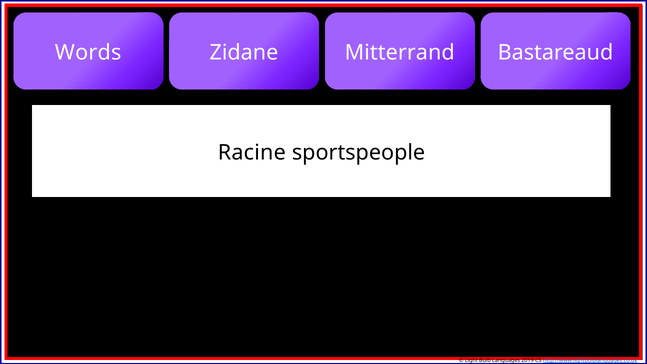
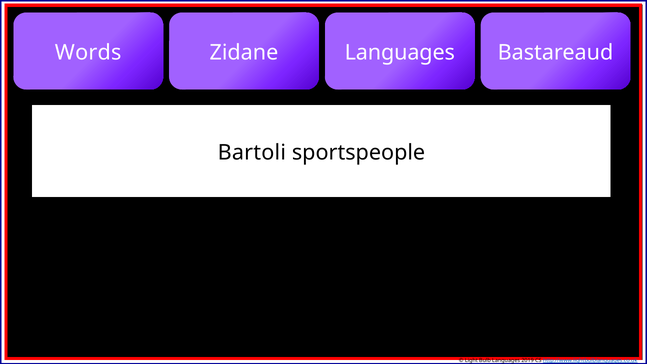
Zidane Mitterrand: Mitterrand -> Languages (400, 52)
Racine: Racine -> Bartoli (252, 153)
